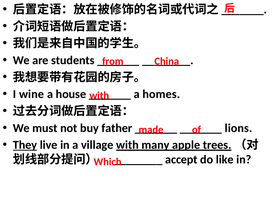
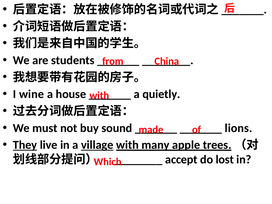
homes: homes -> quietly (161, 94)
father: father -> sound (117, 128)
village underline: none -> present (97, 145)
like: like -> lost (225, 160)
